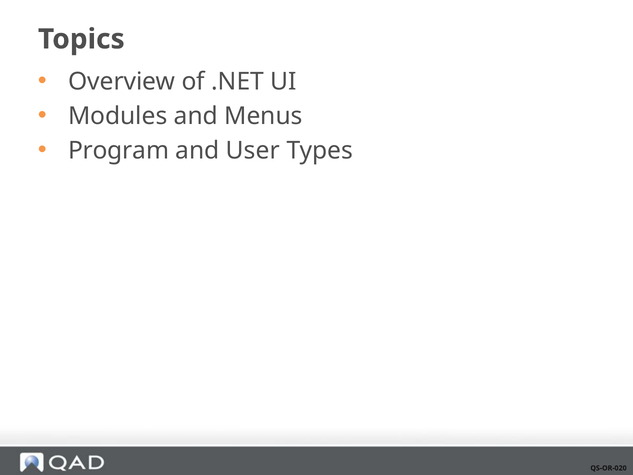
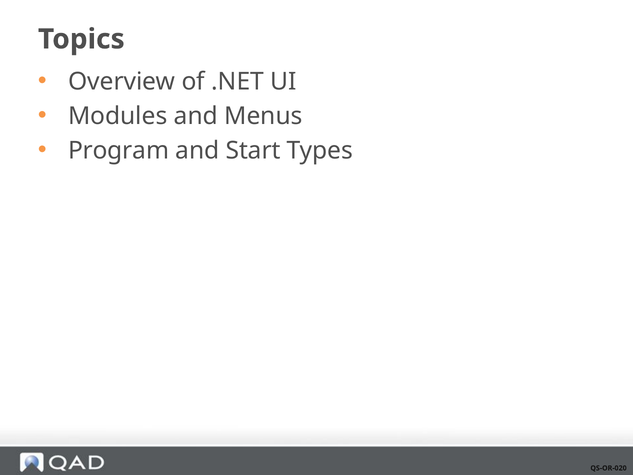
User: User -> Start (253, 150)
